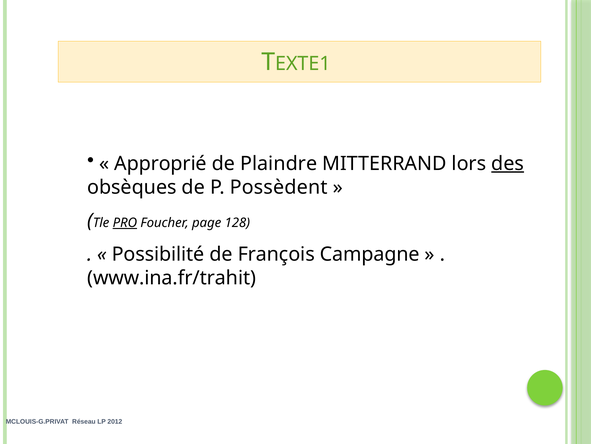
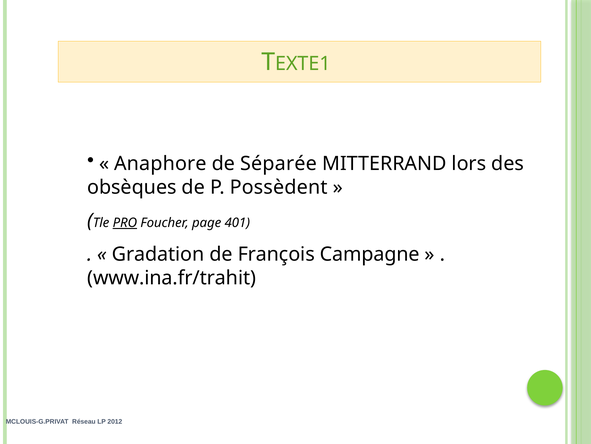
Approprié: Approprié -> Anaphore (160, 163)
Plaindre: Plaindre -> Séparée (279, 163)
des underline: present -> none (508, 163)
128: 128 -> 401 (237, 223)
Possibilité: Possibilité -> Gradation (158, 254)
